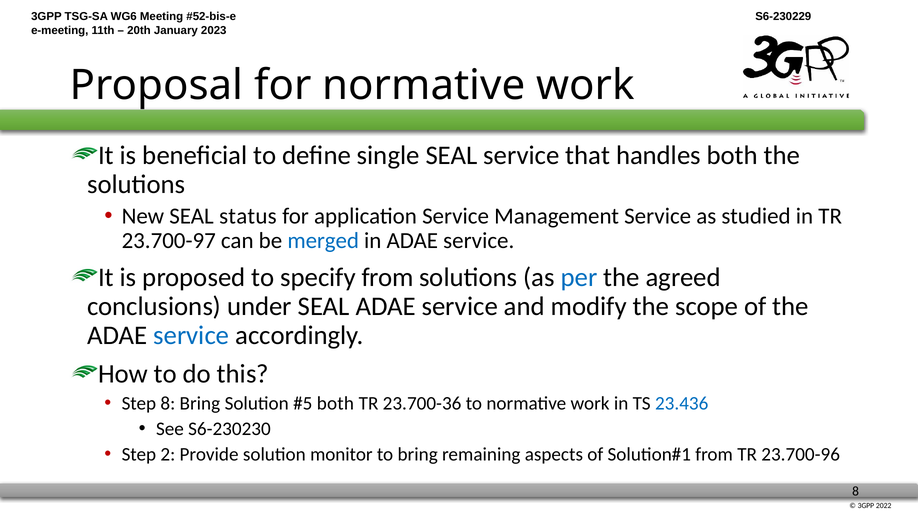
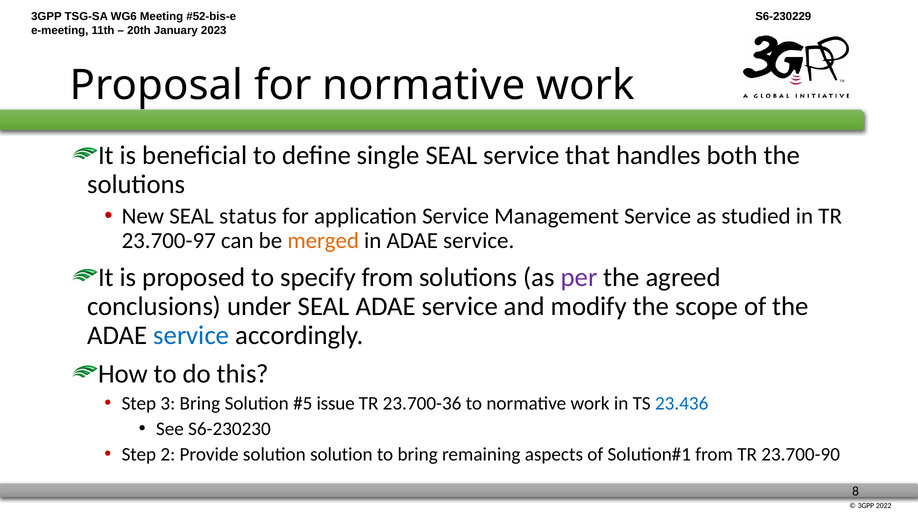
merged colour: blue -> orange (323, 241)
per colour: blue -> purple (579, 277)
Step 8: 8 -> 3 (168, 403)
both: both -> issue (336, 403)
solution monitor: monitor -> solution (341, 454)
23.700-96: 23.700-96 -> 23.700-90 (801, 454)
